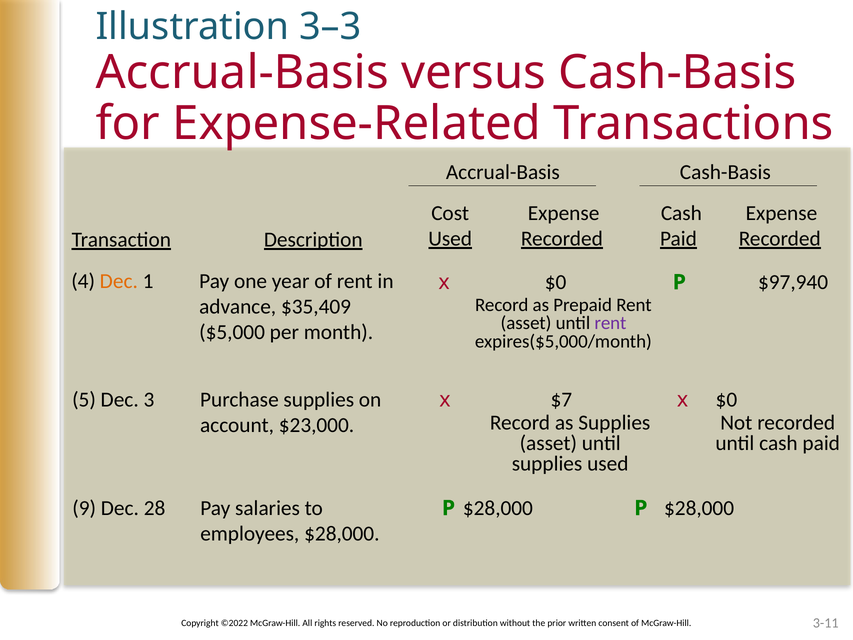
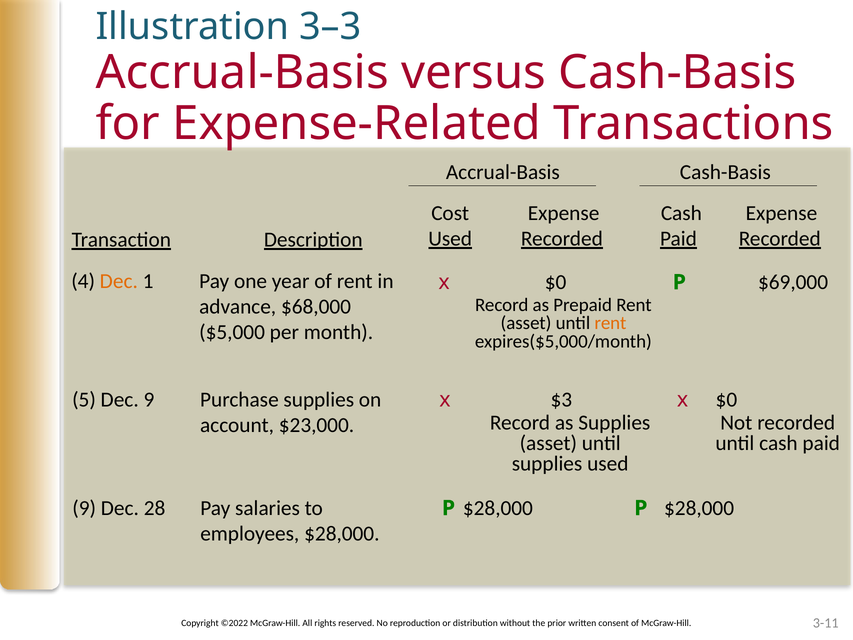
$97,940: $97,940 -> $69,000 (793, 282)
$35,409: $35,409 -> $68,000 (316, 307)
rent colour: purple -> orange (610, 323)
Dec 3: 3 -> 9 (149, 400)
$7: $7 -> $3 (561, 400)
